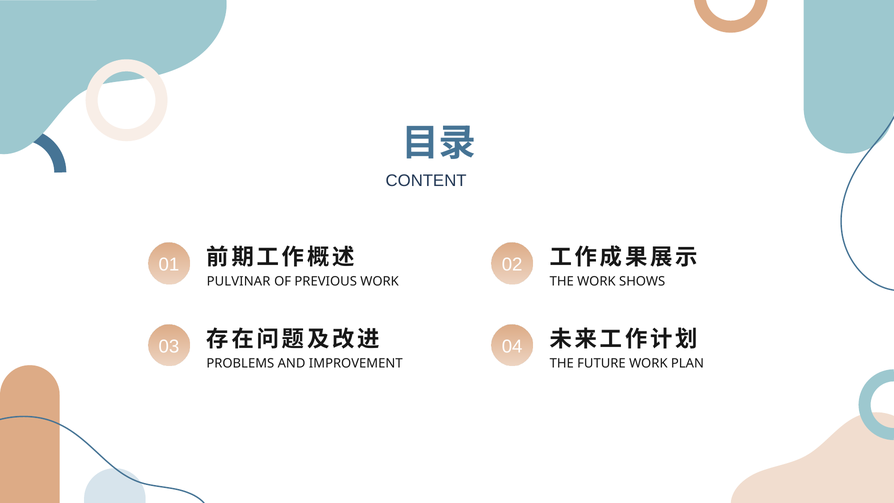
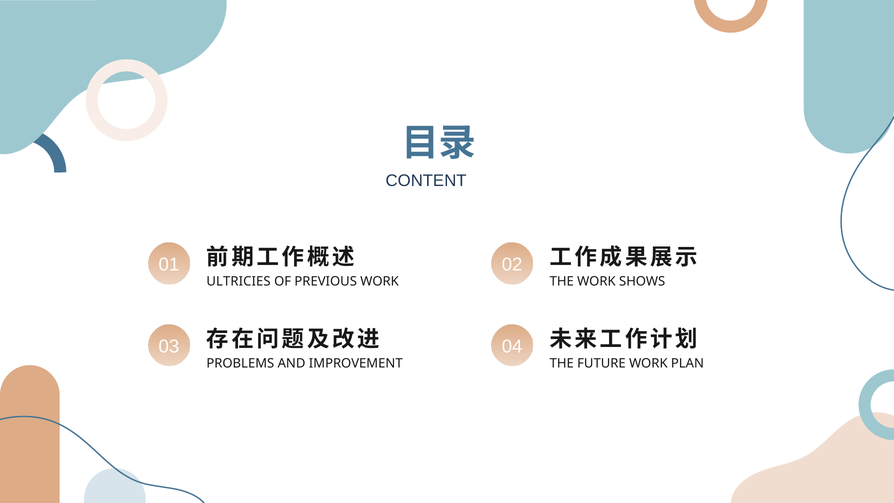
PULVINAR: PULVINAR -> ULTRICIES (239, 281)
